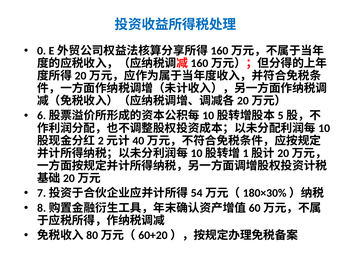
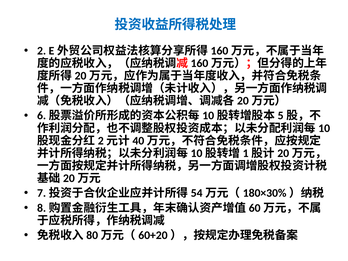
0: 0 -> 2 (42, 51)
